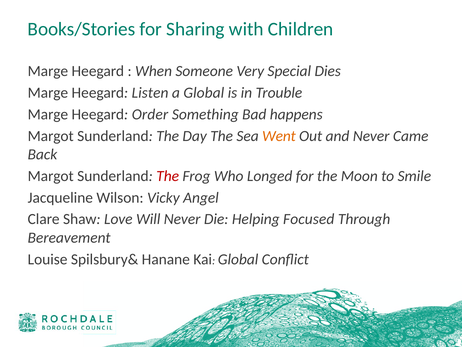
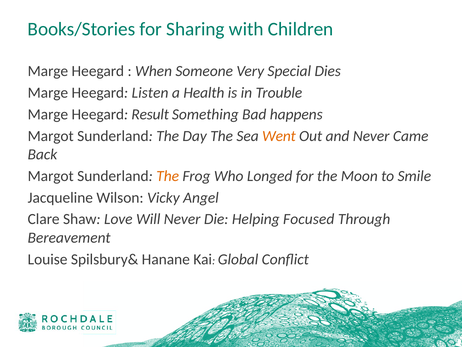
a Global: Global -> Health (204, 93)
Order: Order -> Result (150, 114)
The colour: red -> orange (168, 176)
